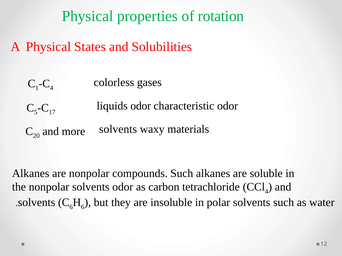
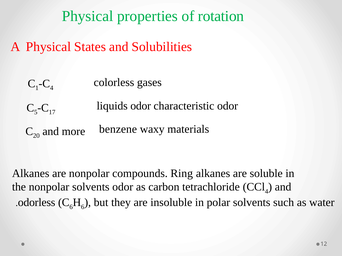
more solvents: solvents -> benzene (118, 129)
compounds Such: Such -> Ring (182, 174)
solvents: solvents -> odorless (37, 203)
